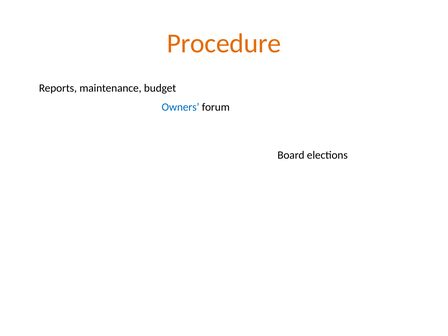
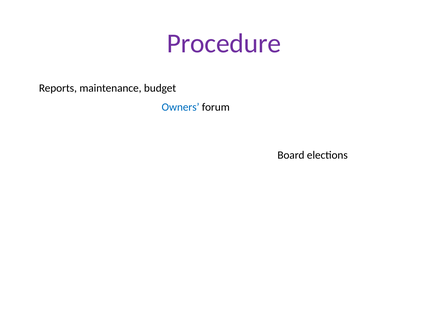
Procedure colour: orange -> purple (224, 43)
